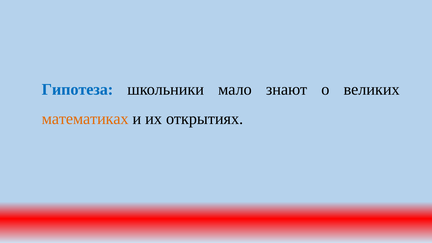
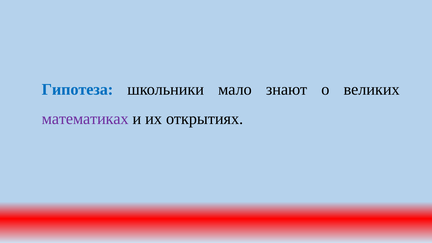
математиках colour: orange -> purple (85, 119)
